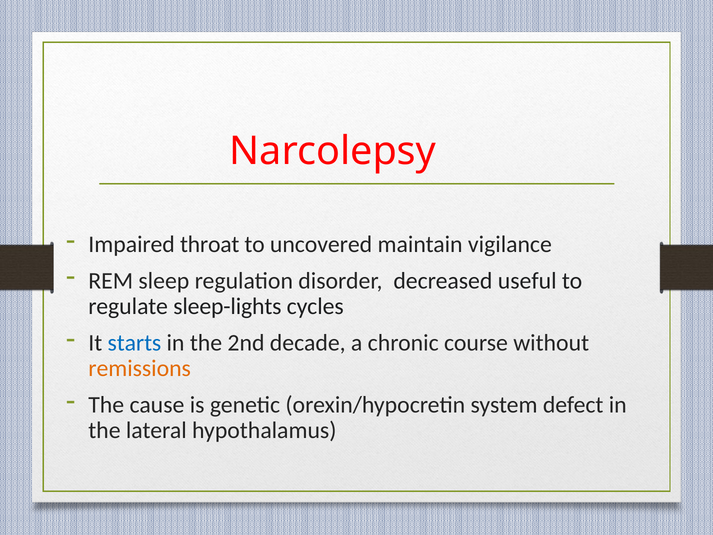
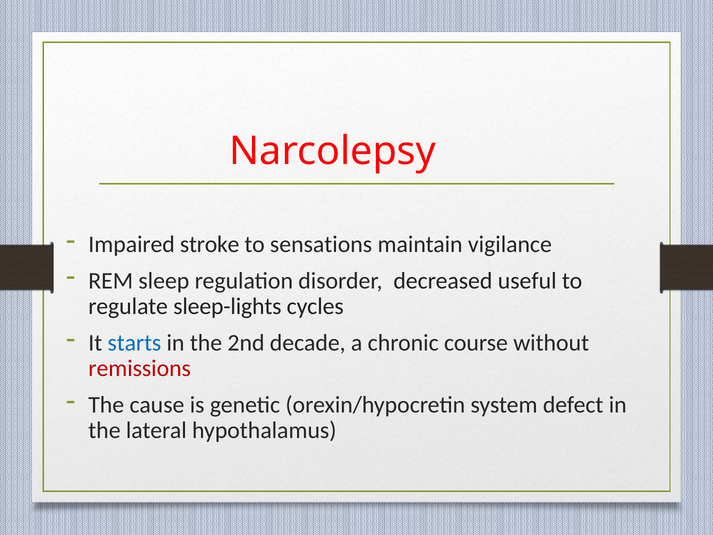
throat: throat -> stroke (210, 244)
uncovered: uncovered -> sensations (321, 244)
remissions colour: orange -> red (140, 368)
